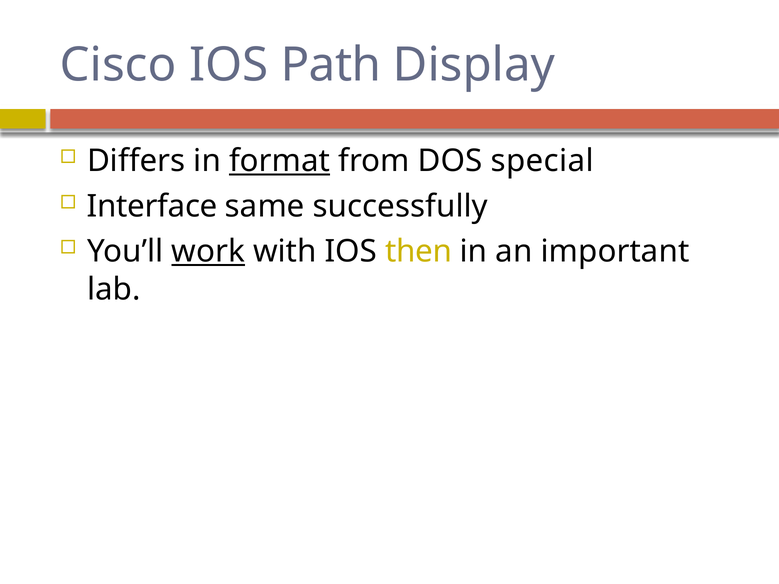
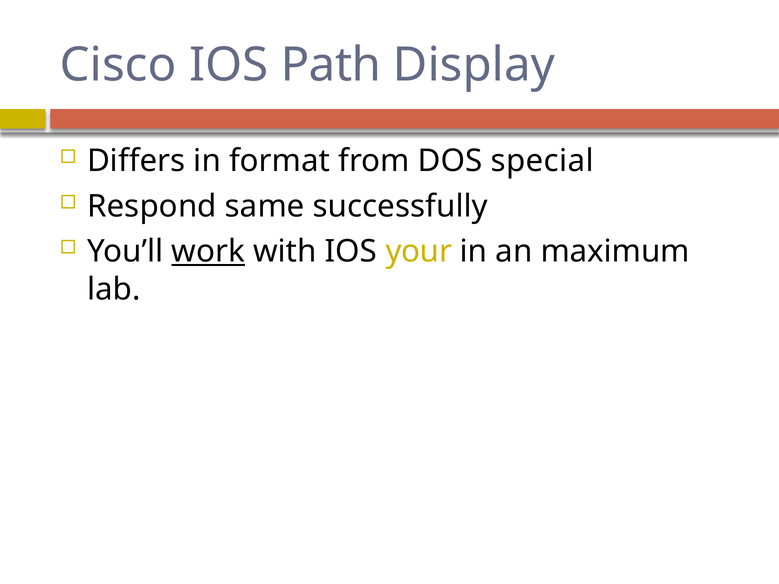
format underline: present -> none (280, 161)
Interface: Interface -> Respond (152, 206)
then: then -> your (419, 252)
important: important -> maximum (615, 252)
